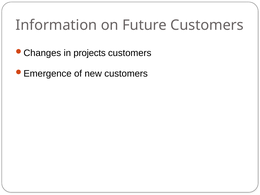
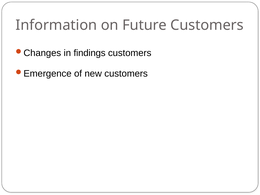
projects: projects -> findings (90, 53)
